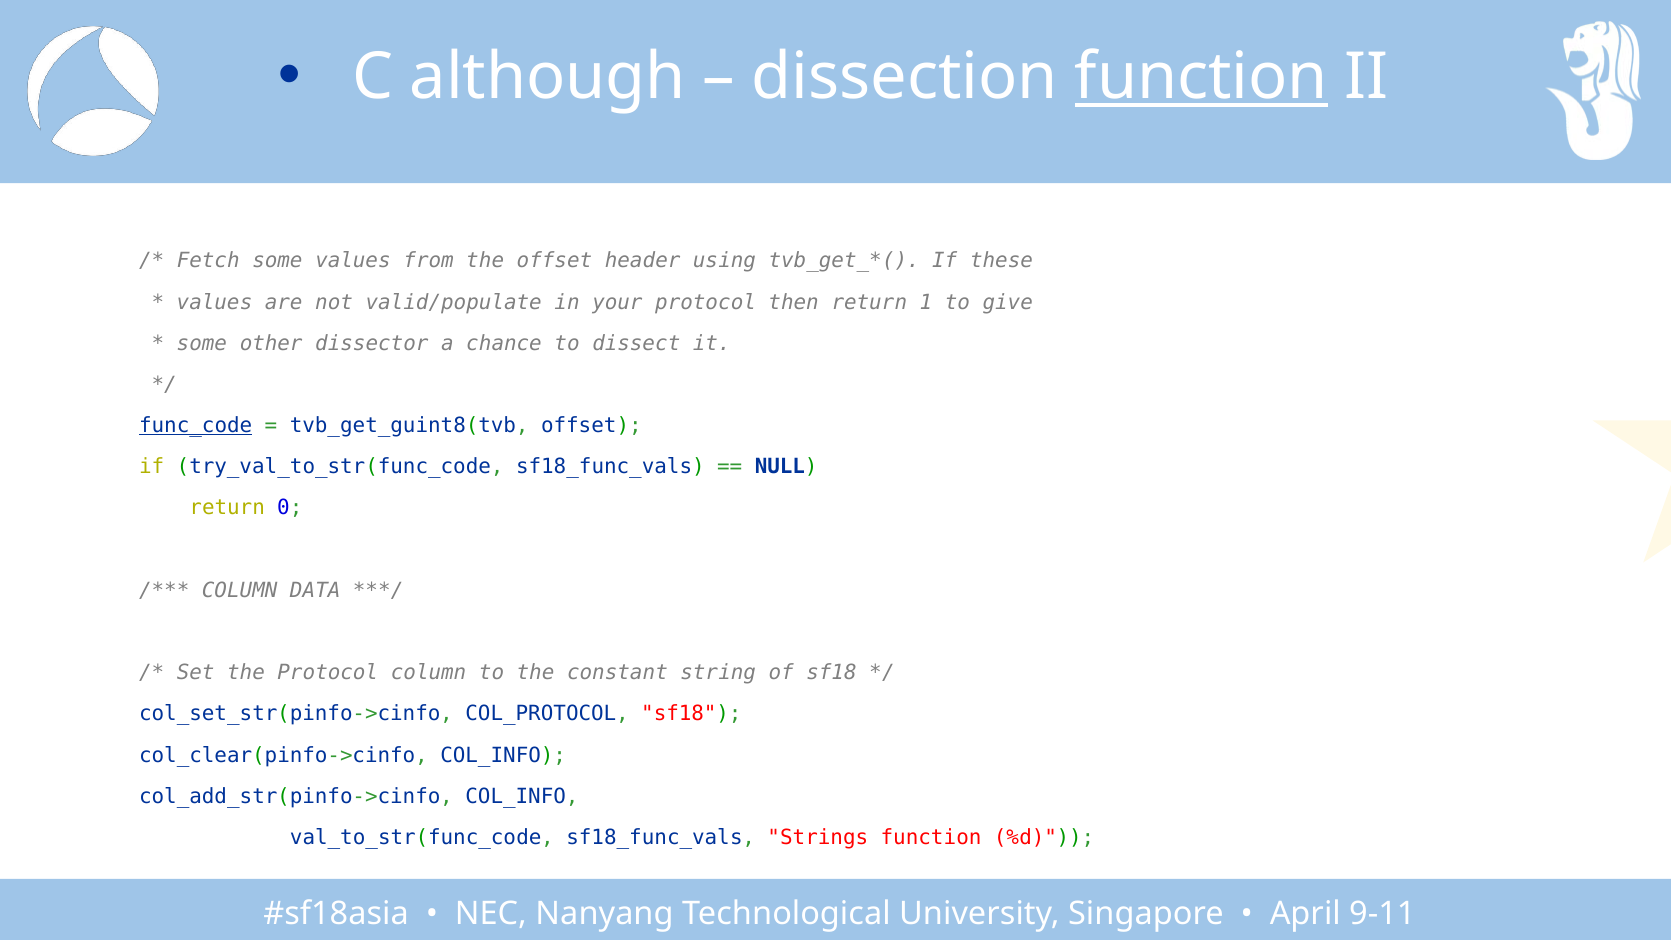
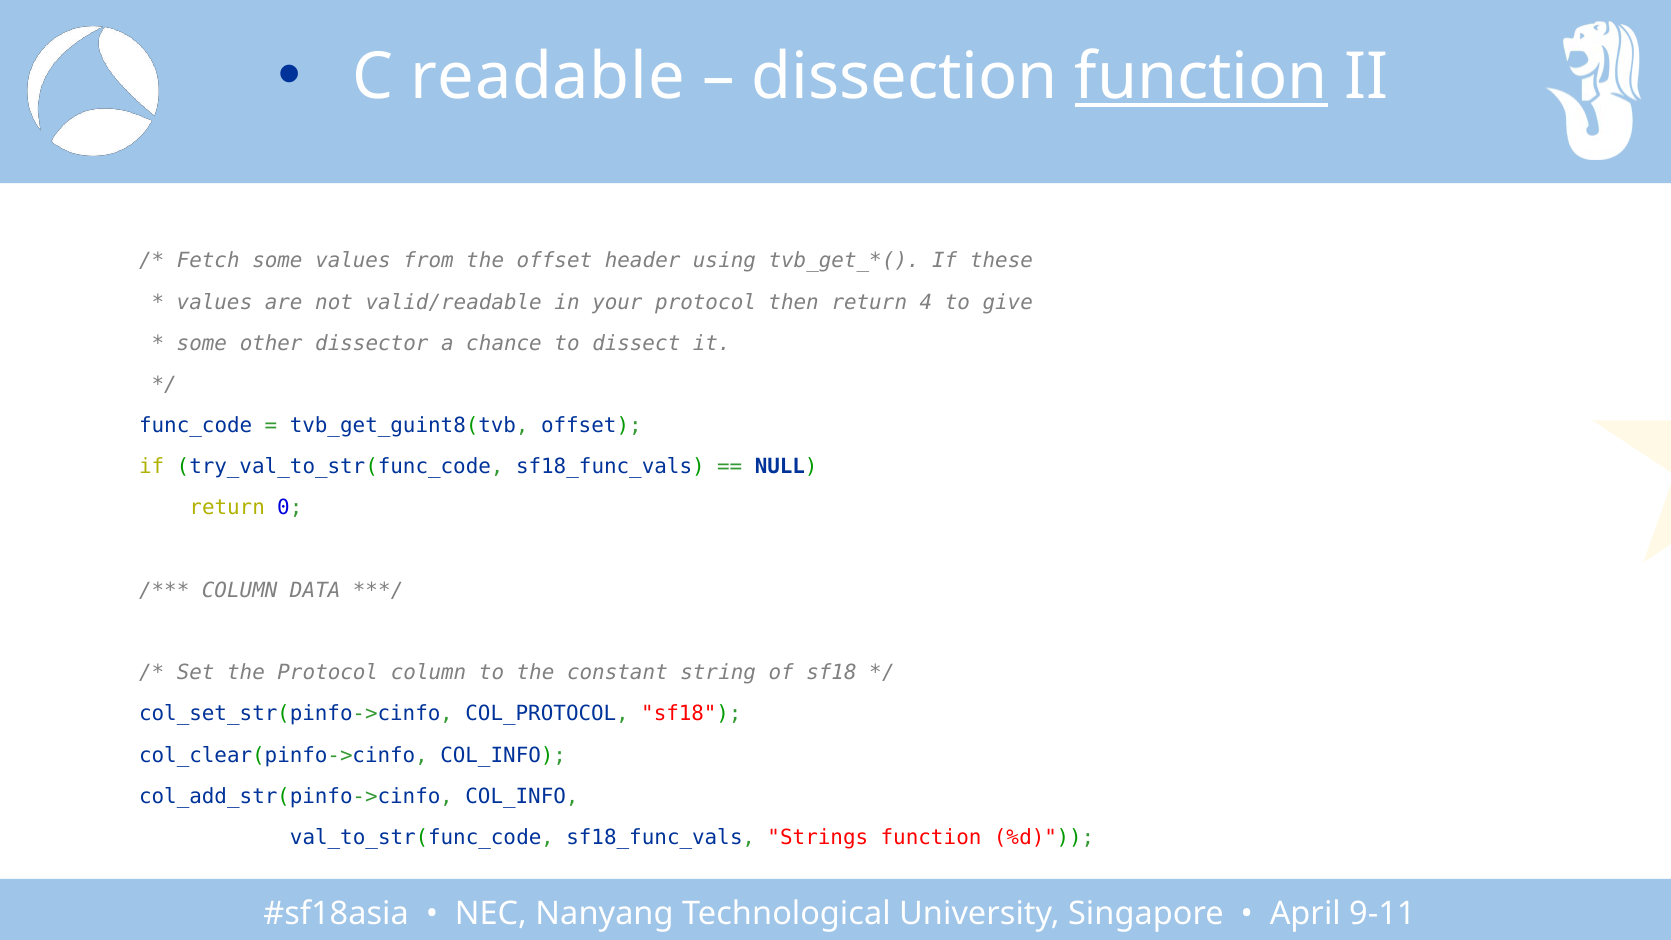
although: although -> readable (548, 77)
valid/populate: valid/populate -> valid/readable (454, 302)
1: 1 -> 4 (926, 302)
func_code underline: present -> none (196, 426)
